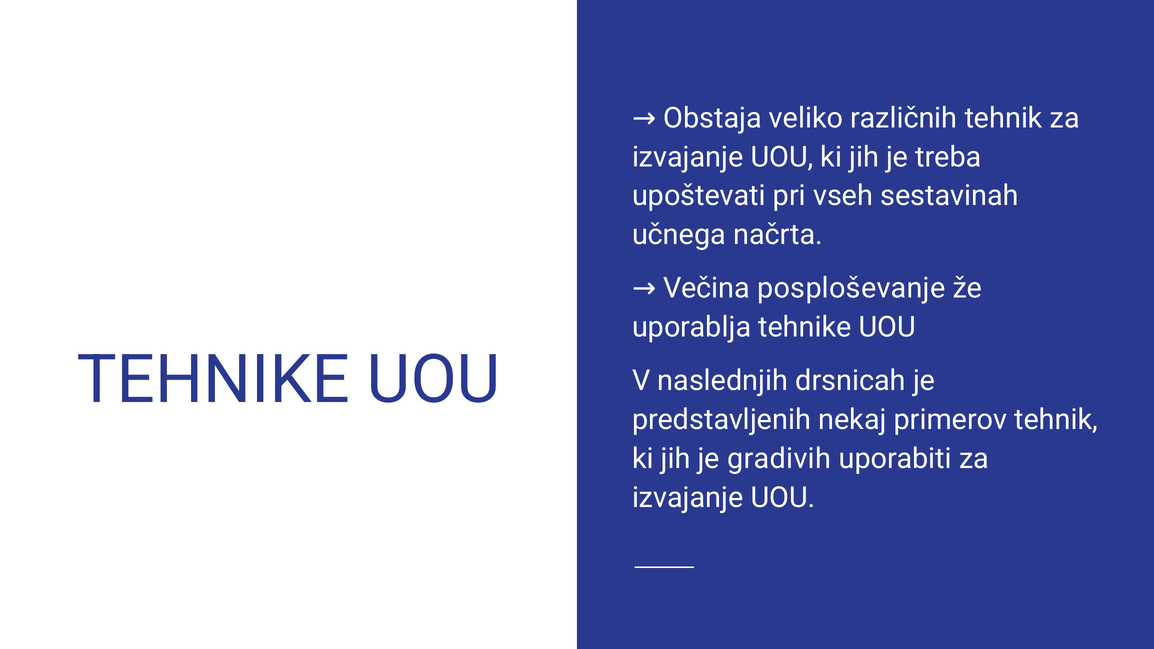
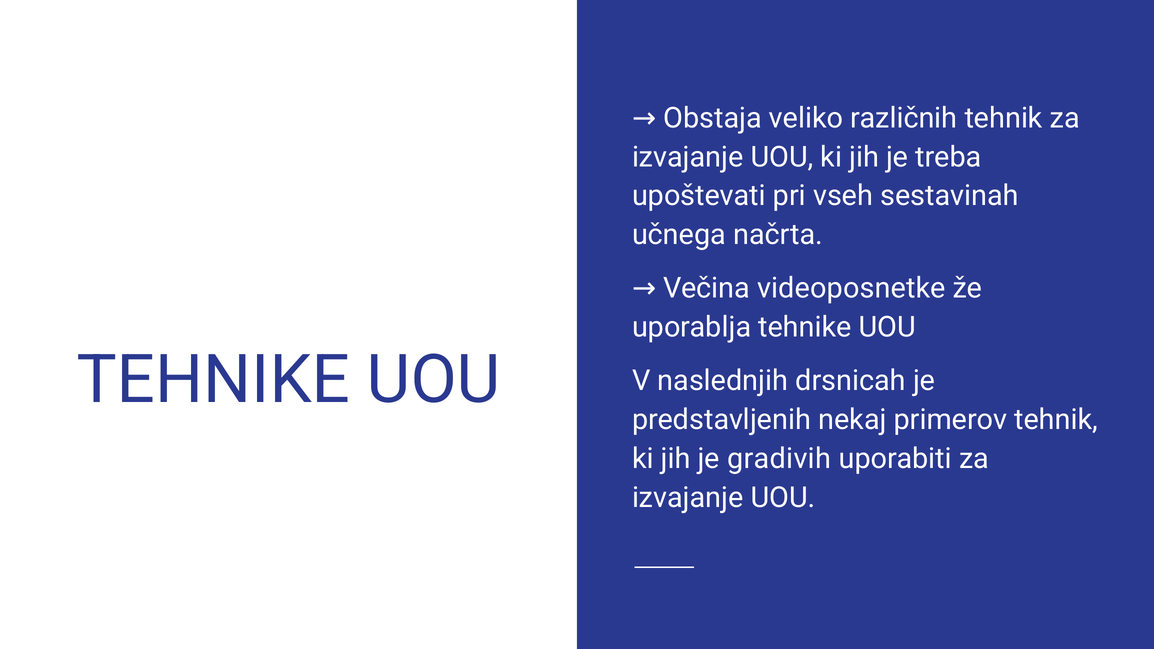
posploševanje: posploševanje -> videoposnetke (851, 288)
